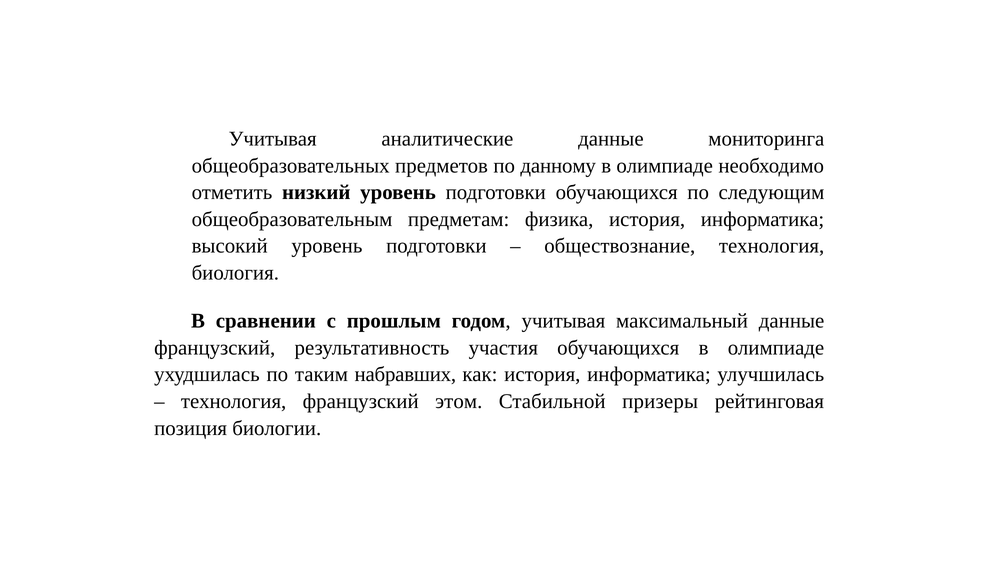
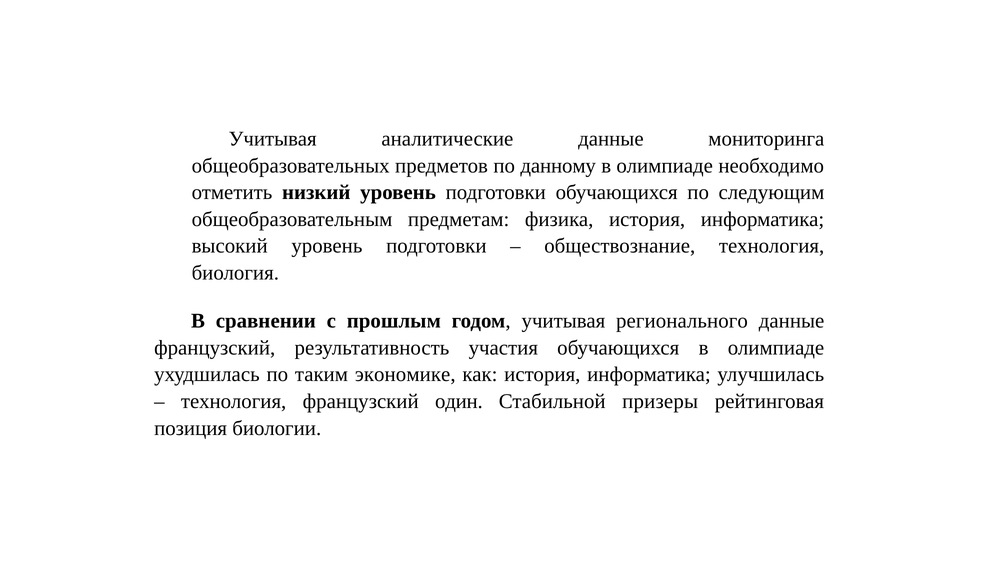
максимальный: максимальный -> регионального (682, 321)
набравших: набравших -> экономике (405, 375)
этом: этом -> один (459, 401)
